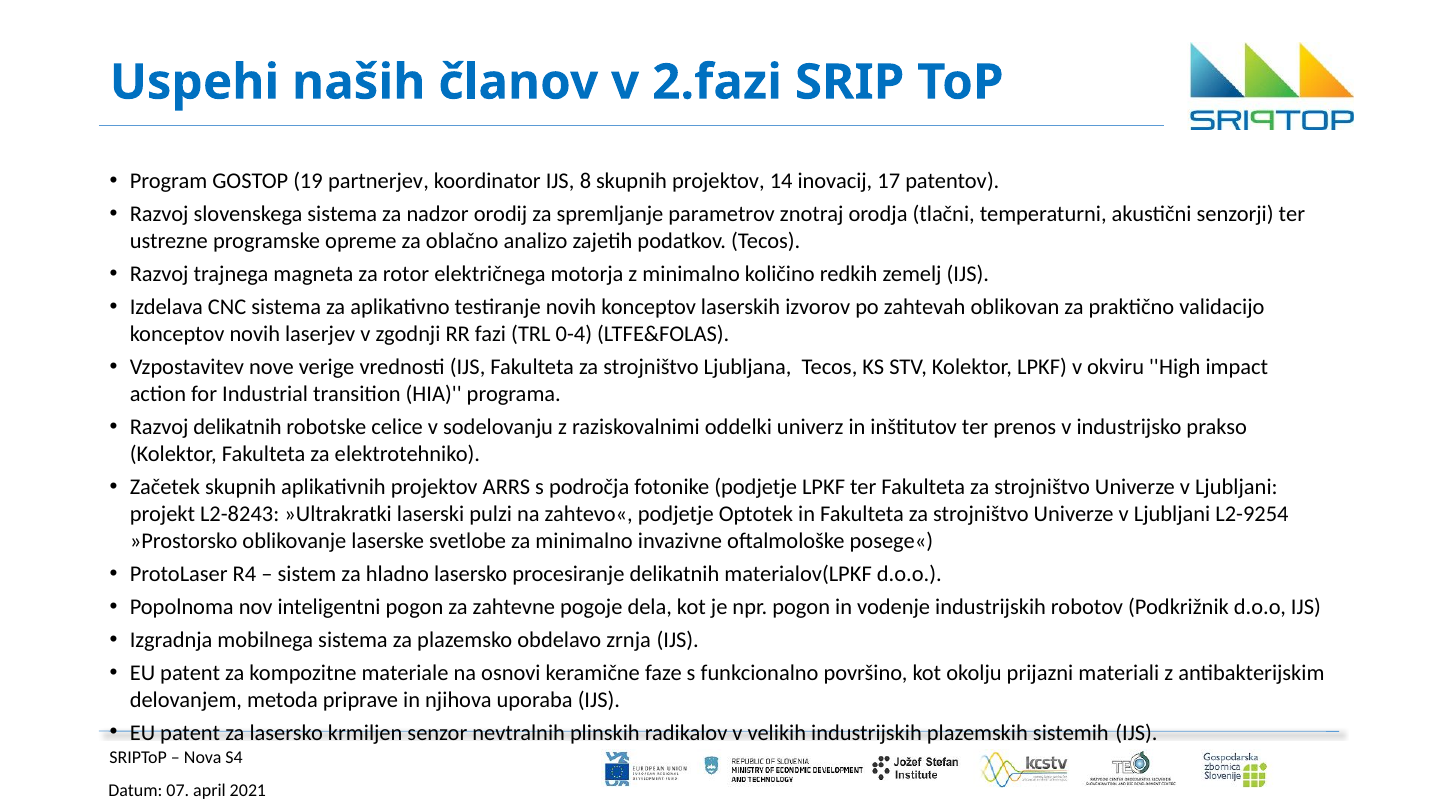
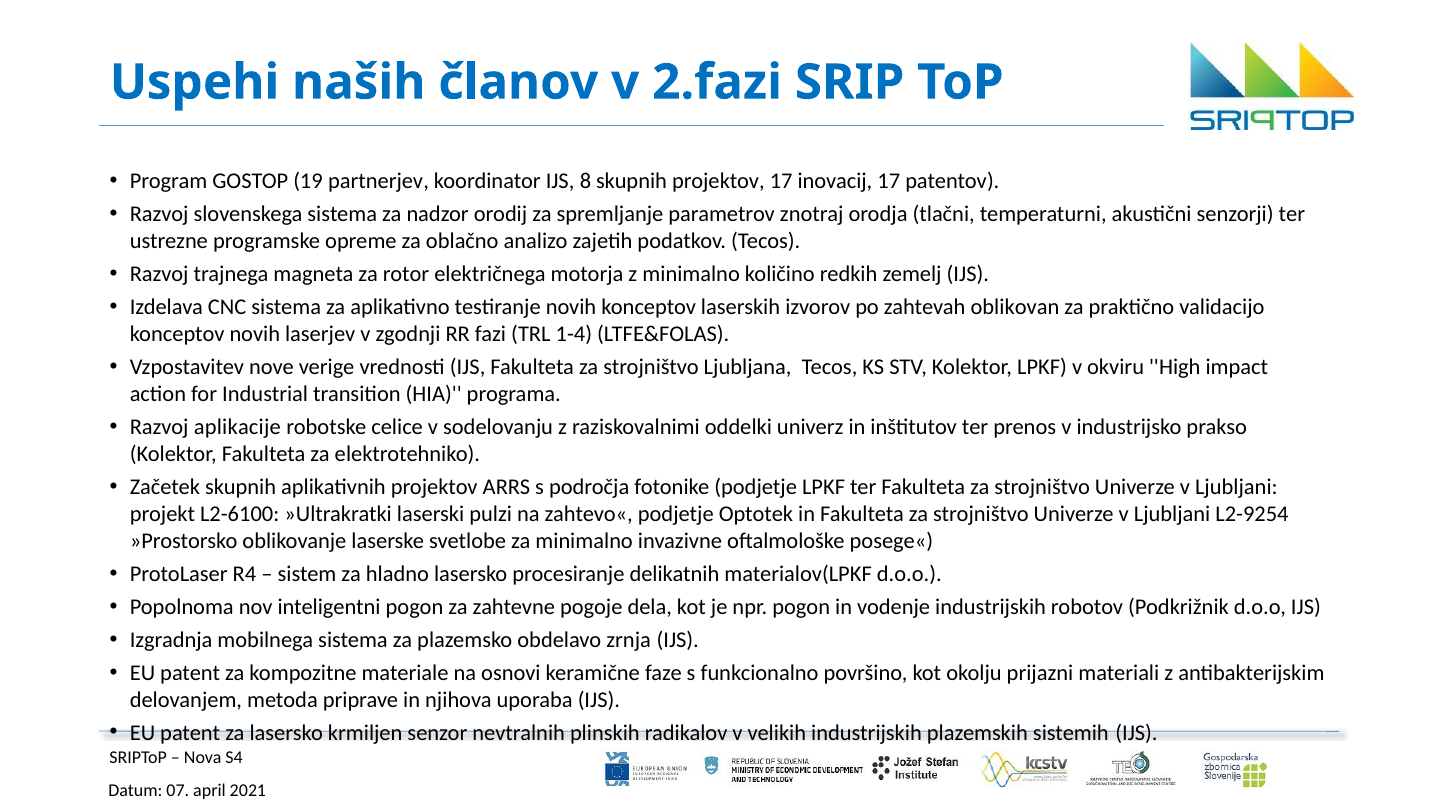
projektov 14: 14 -> 17 (781, 182)
0-4: 0-4 -> 1-4 (574, 334)
Razvoj delikatnih: delikatnih -> aplikacije (237, 427)
L2-8243: L2-8243 -> L2-6100 (240, 514)
